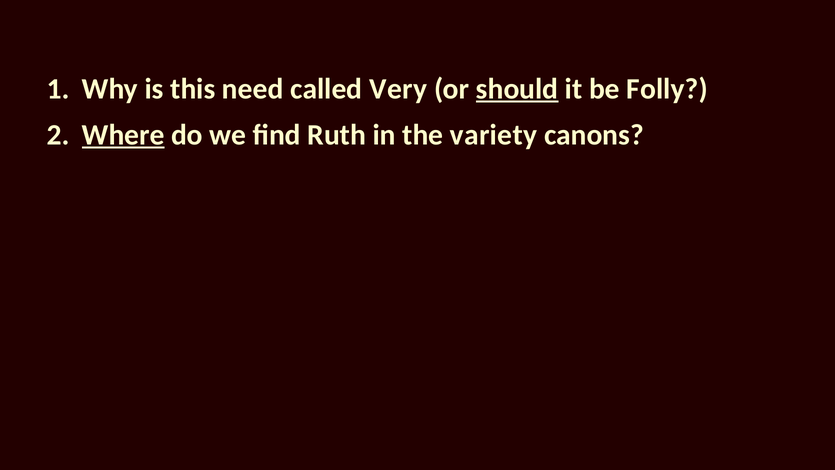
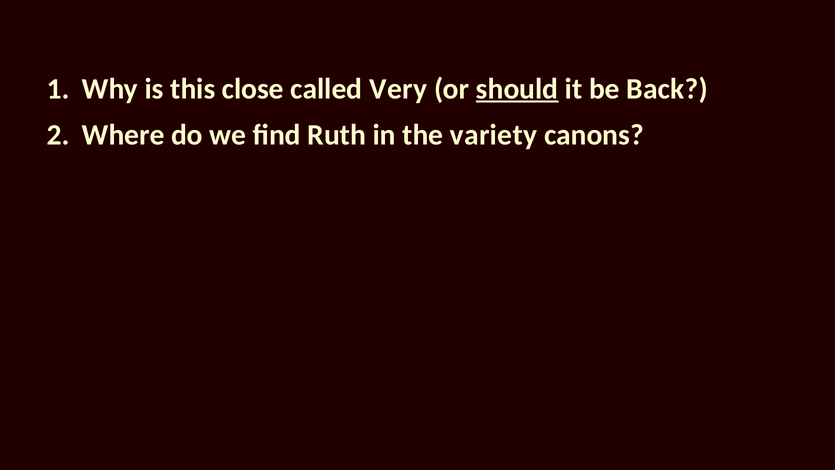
need: need -> close (253, 89)
Folly: Folly -> Back (667, 89)
Where underline: present -> none (123, 135)
